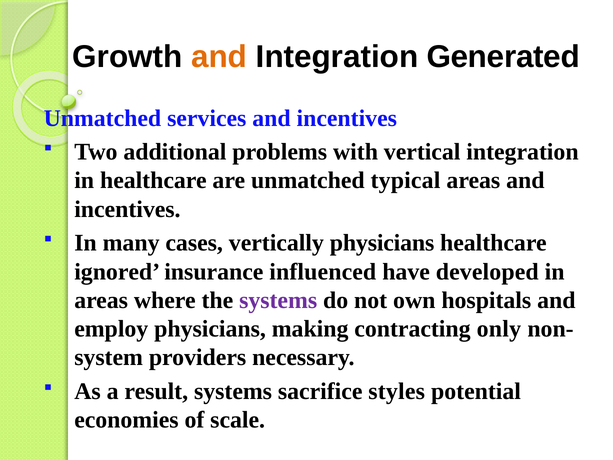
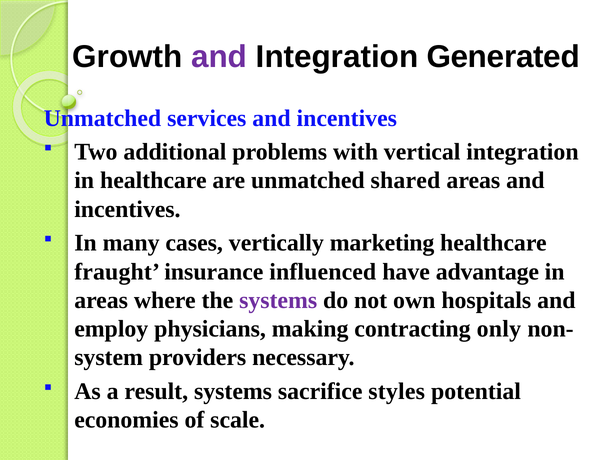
and colour: orange -> purple (219, 57)
typical: typical -> shared (405, 180)
vertically physicians: physicians -> marketing (382, 243)
ignored: ignored -> fraught (117, 271)
developed: developed -> advantage (487, 271)
